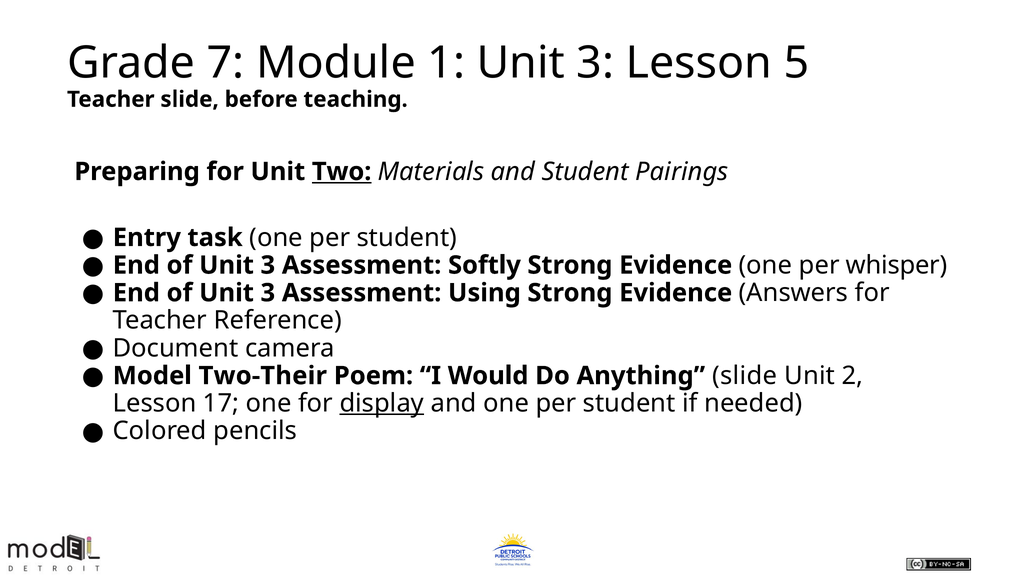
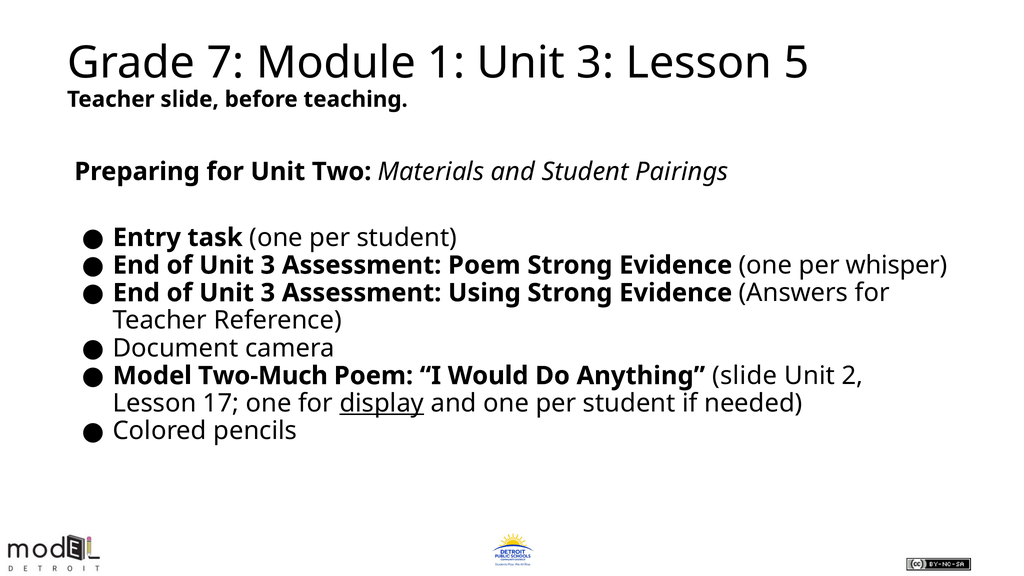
Two underline: present -> none (342, 172)
Assessment Softly: Softly -> Poem (484, 265)
Two-Their: Two-Their -> Two-Much (263, 376)
